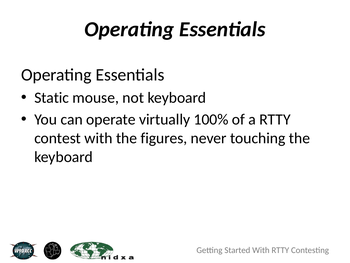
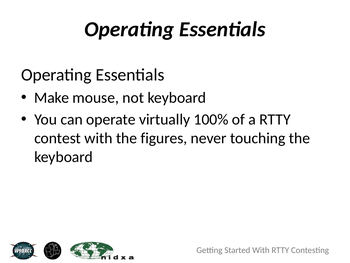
Static: Static -> Make (52, 98)
